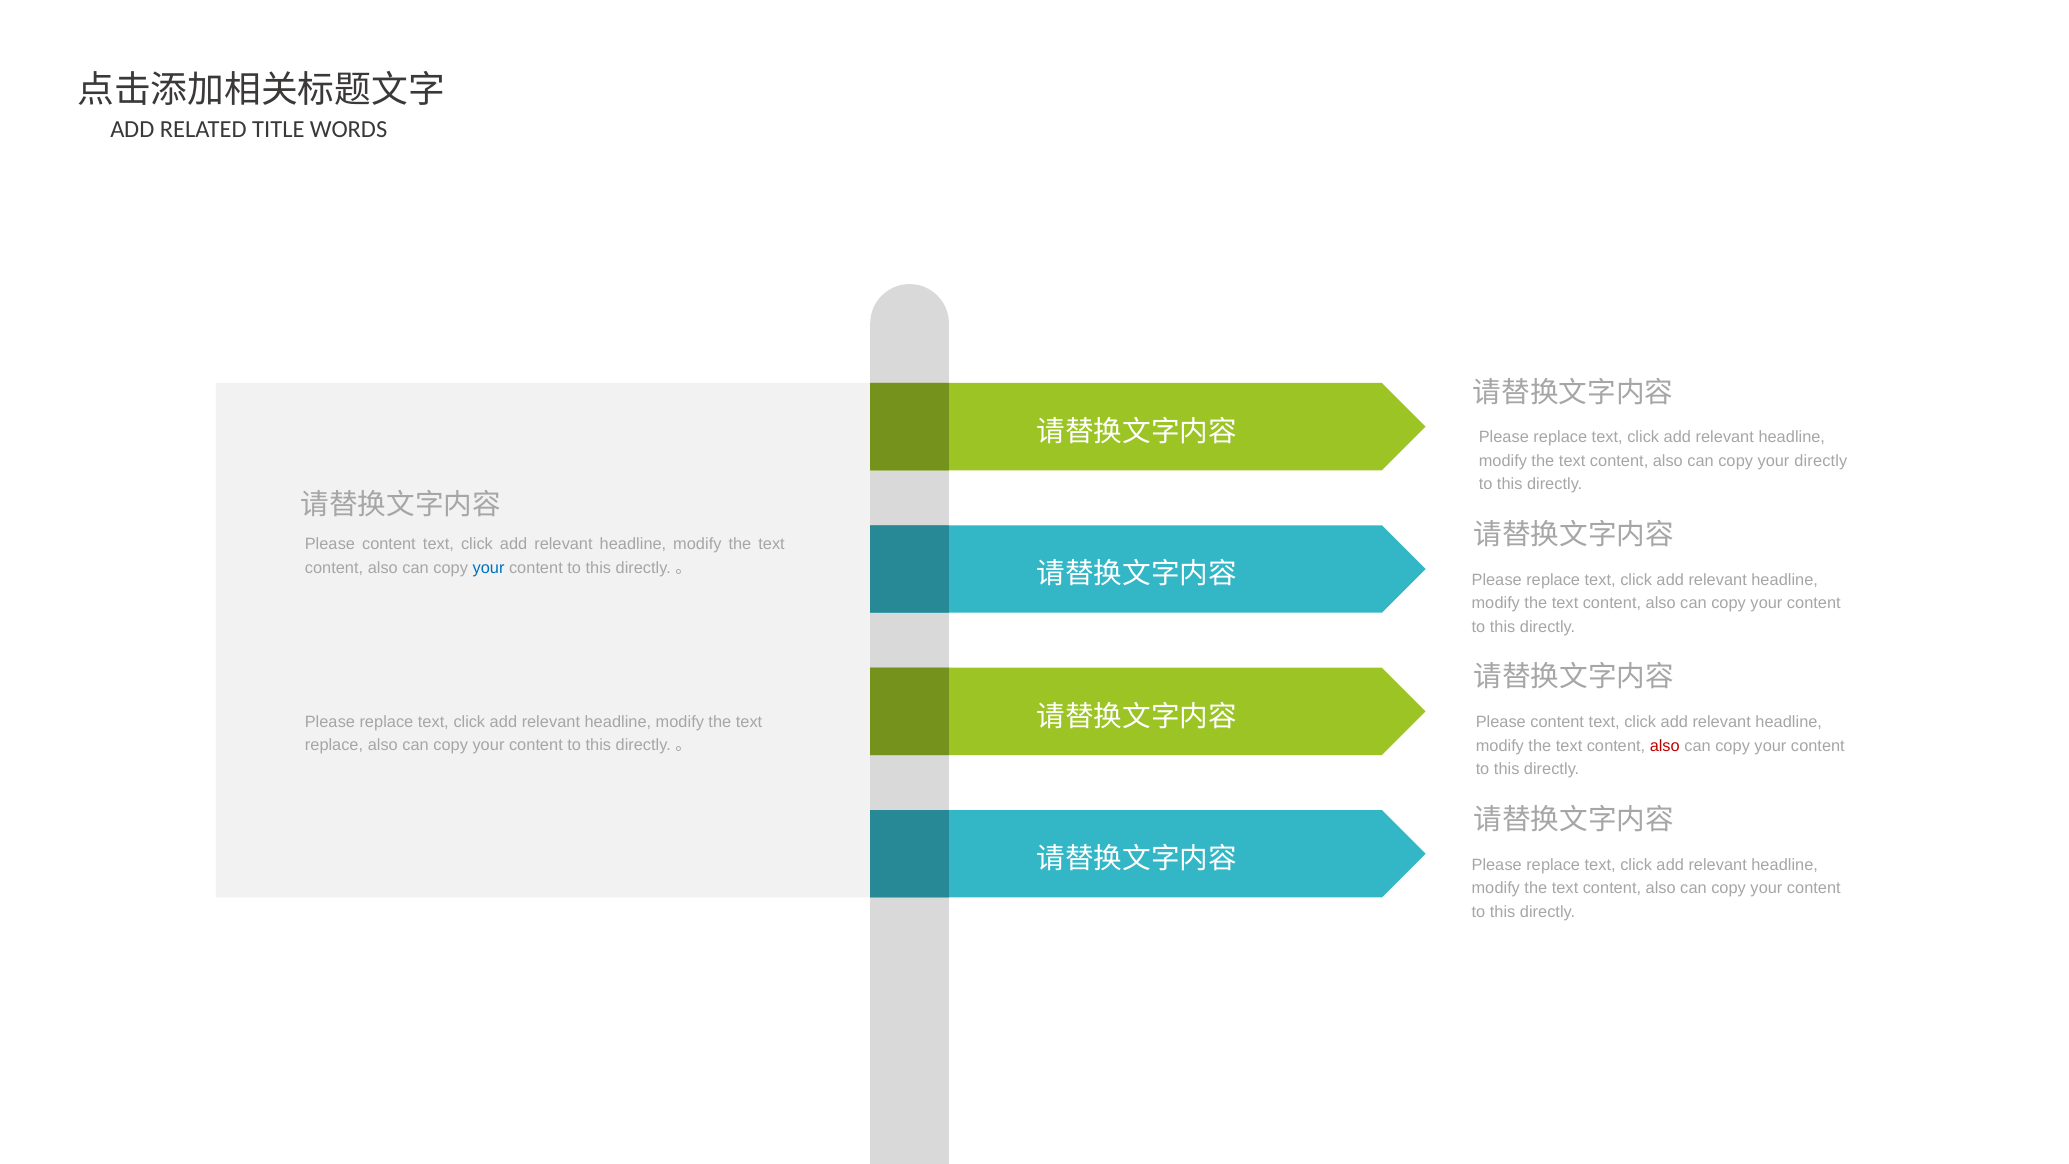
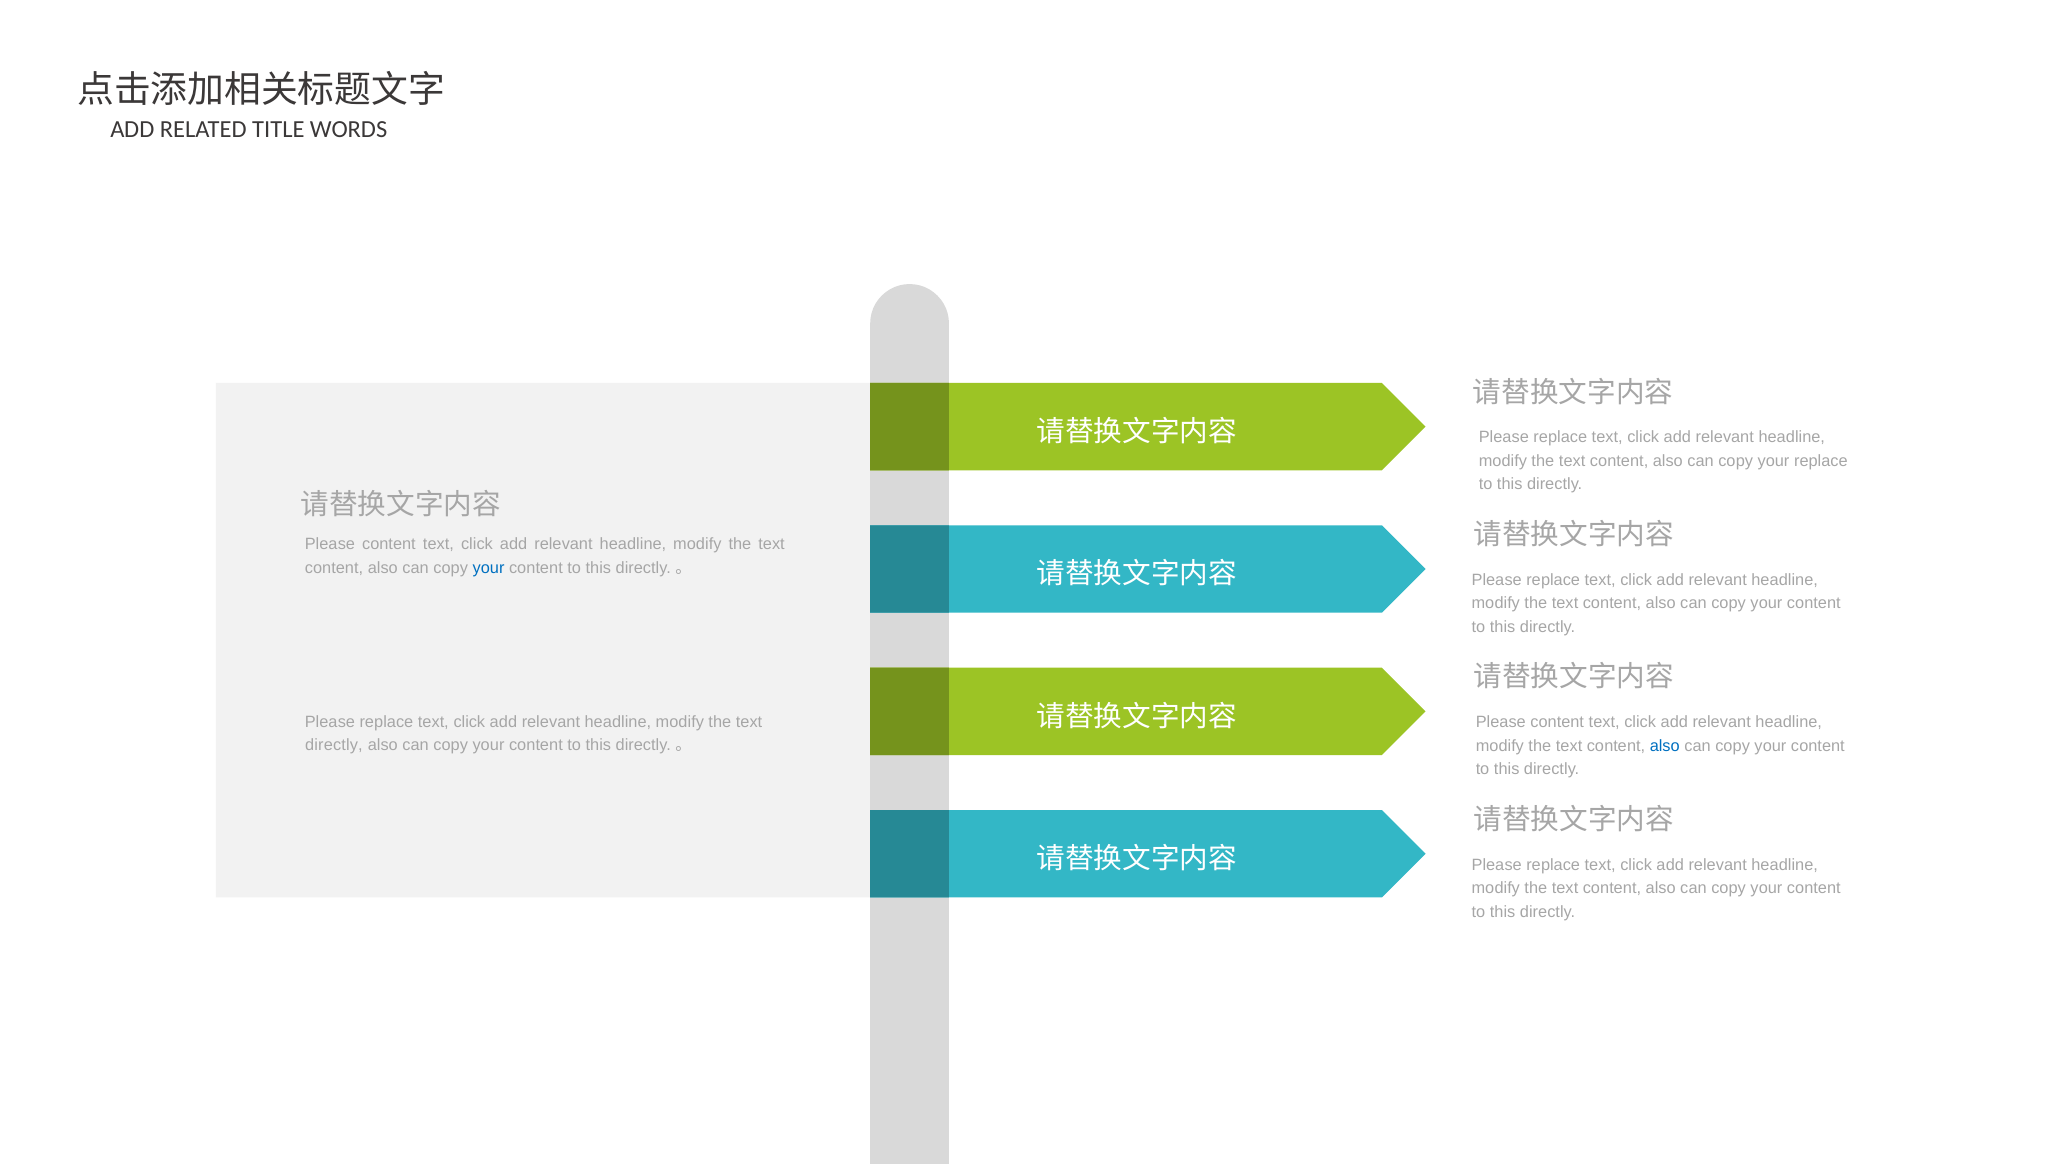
your directly: directly -> replace (1821, 461)
replace: replace -> directly (334, 745)
also colour: red -> blue (1665, 746)
